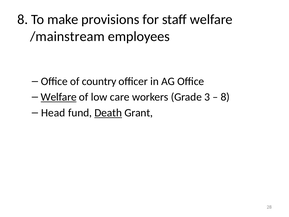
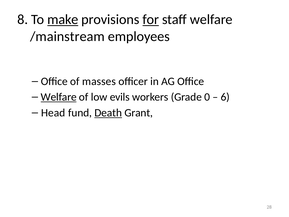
make underline: none -> present (63, 20)
for underline: none -> present (151, 20)
country: country -> masses (99, 81)
care: care -> evils (120, 97)
3: 3 -> 0 (207, 97)
8: 8 -> 6 (225, 97)
